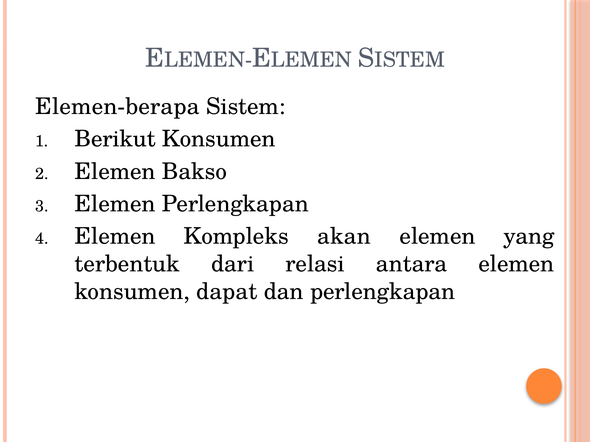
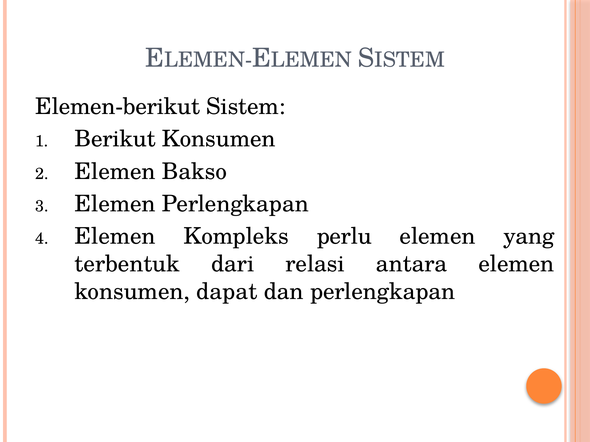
Elemen-berapa: Elemen-berapa -> Elemen-berikut (118, 107)
akan: akan -> perlu (344, 237)
